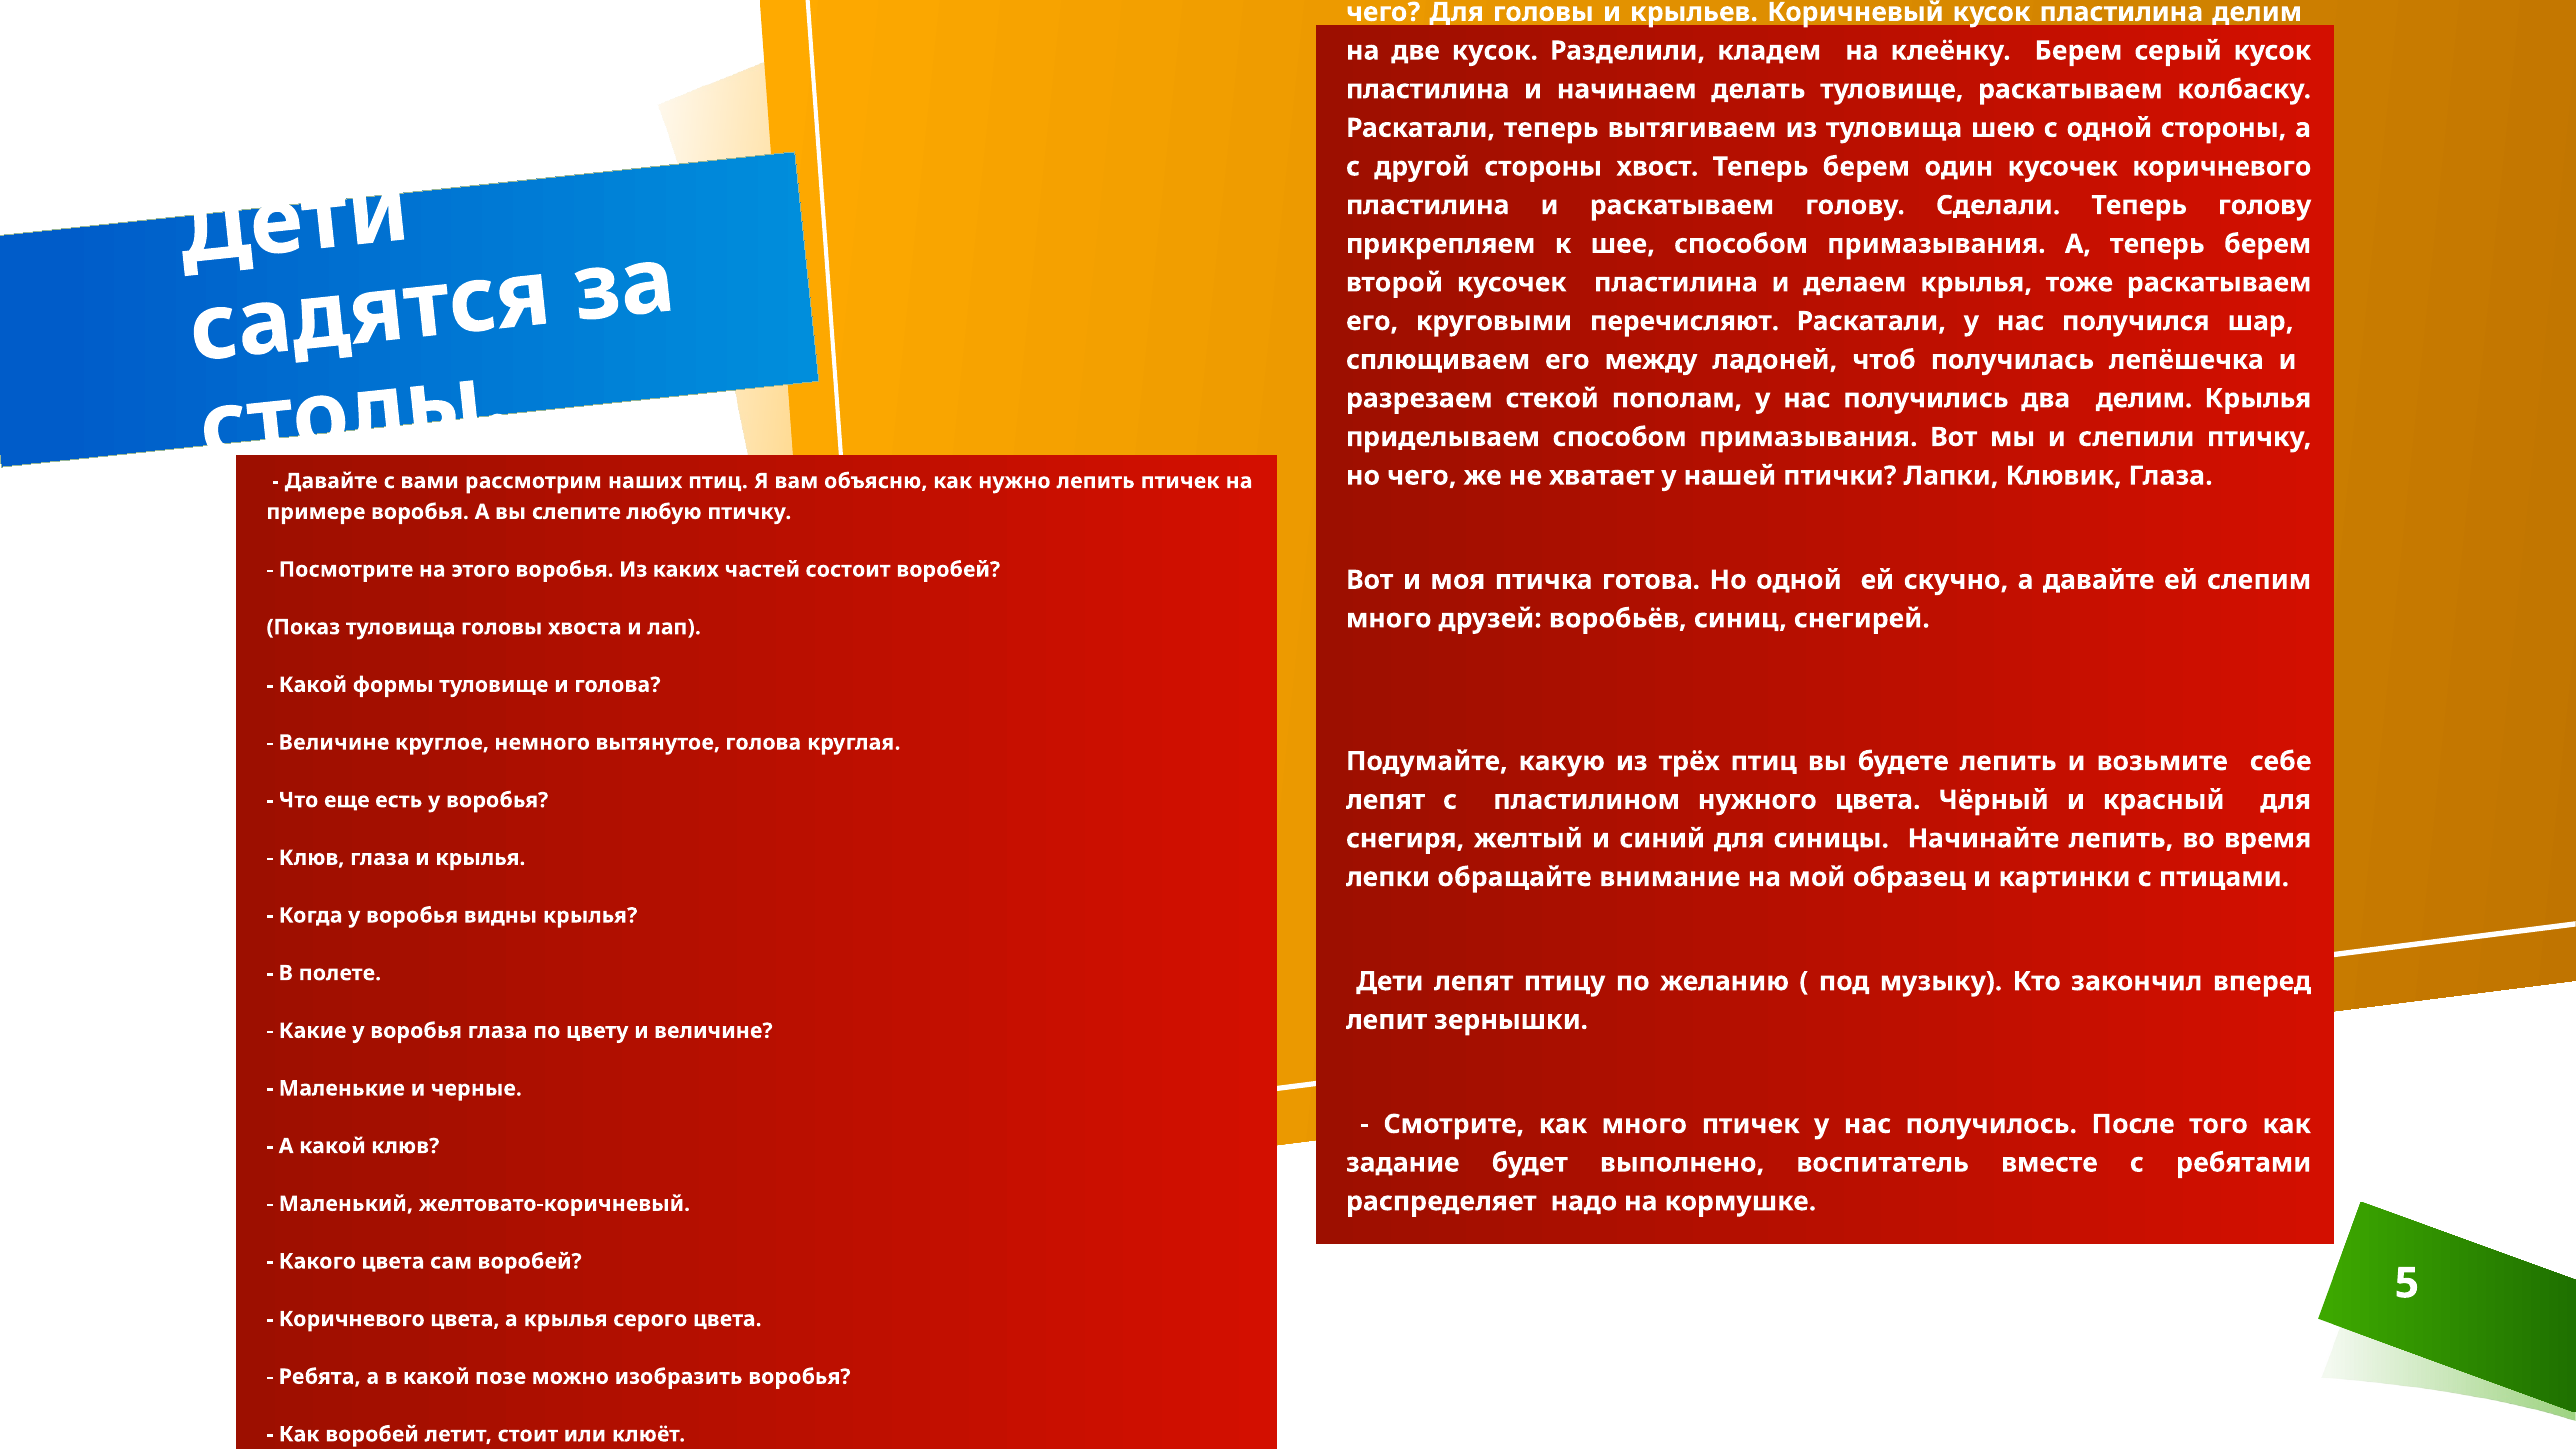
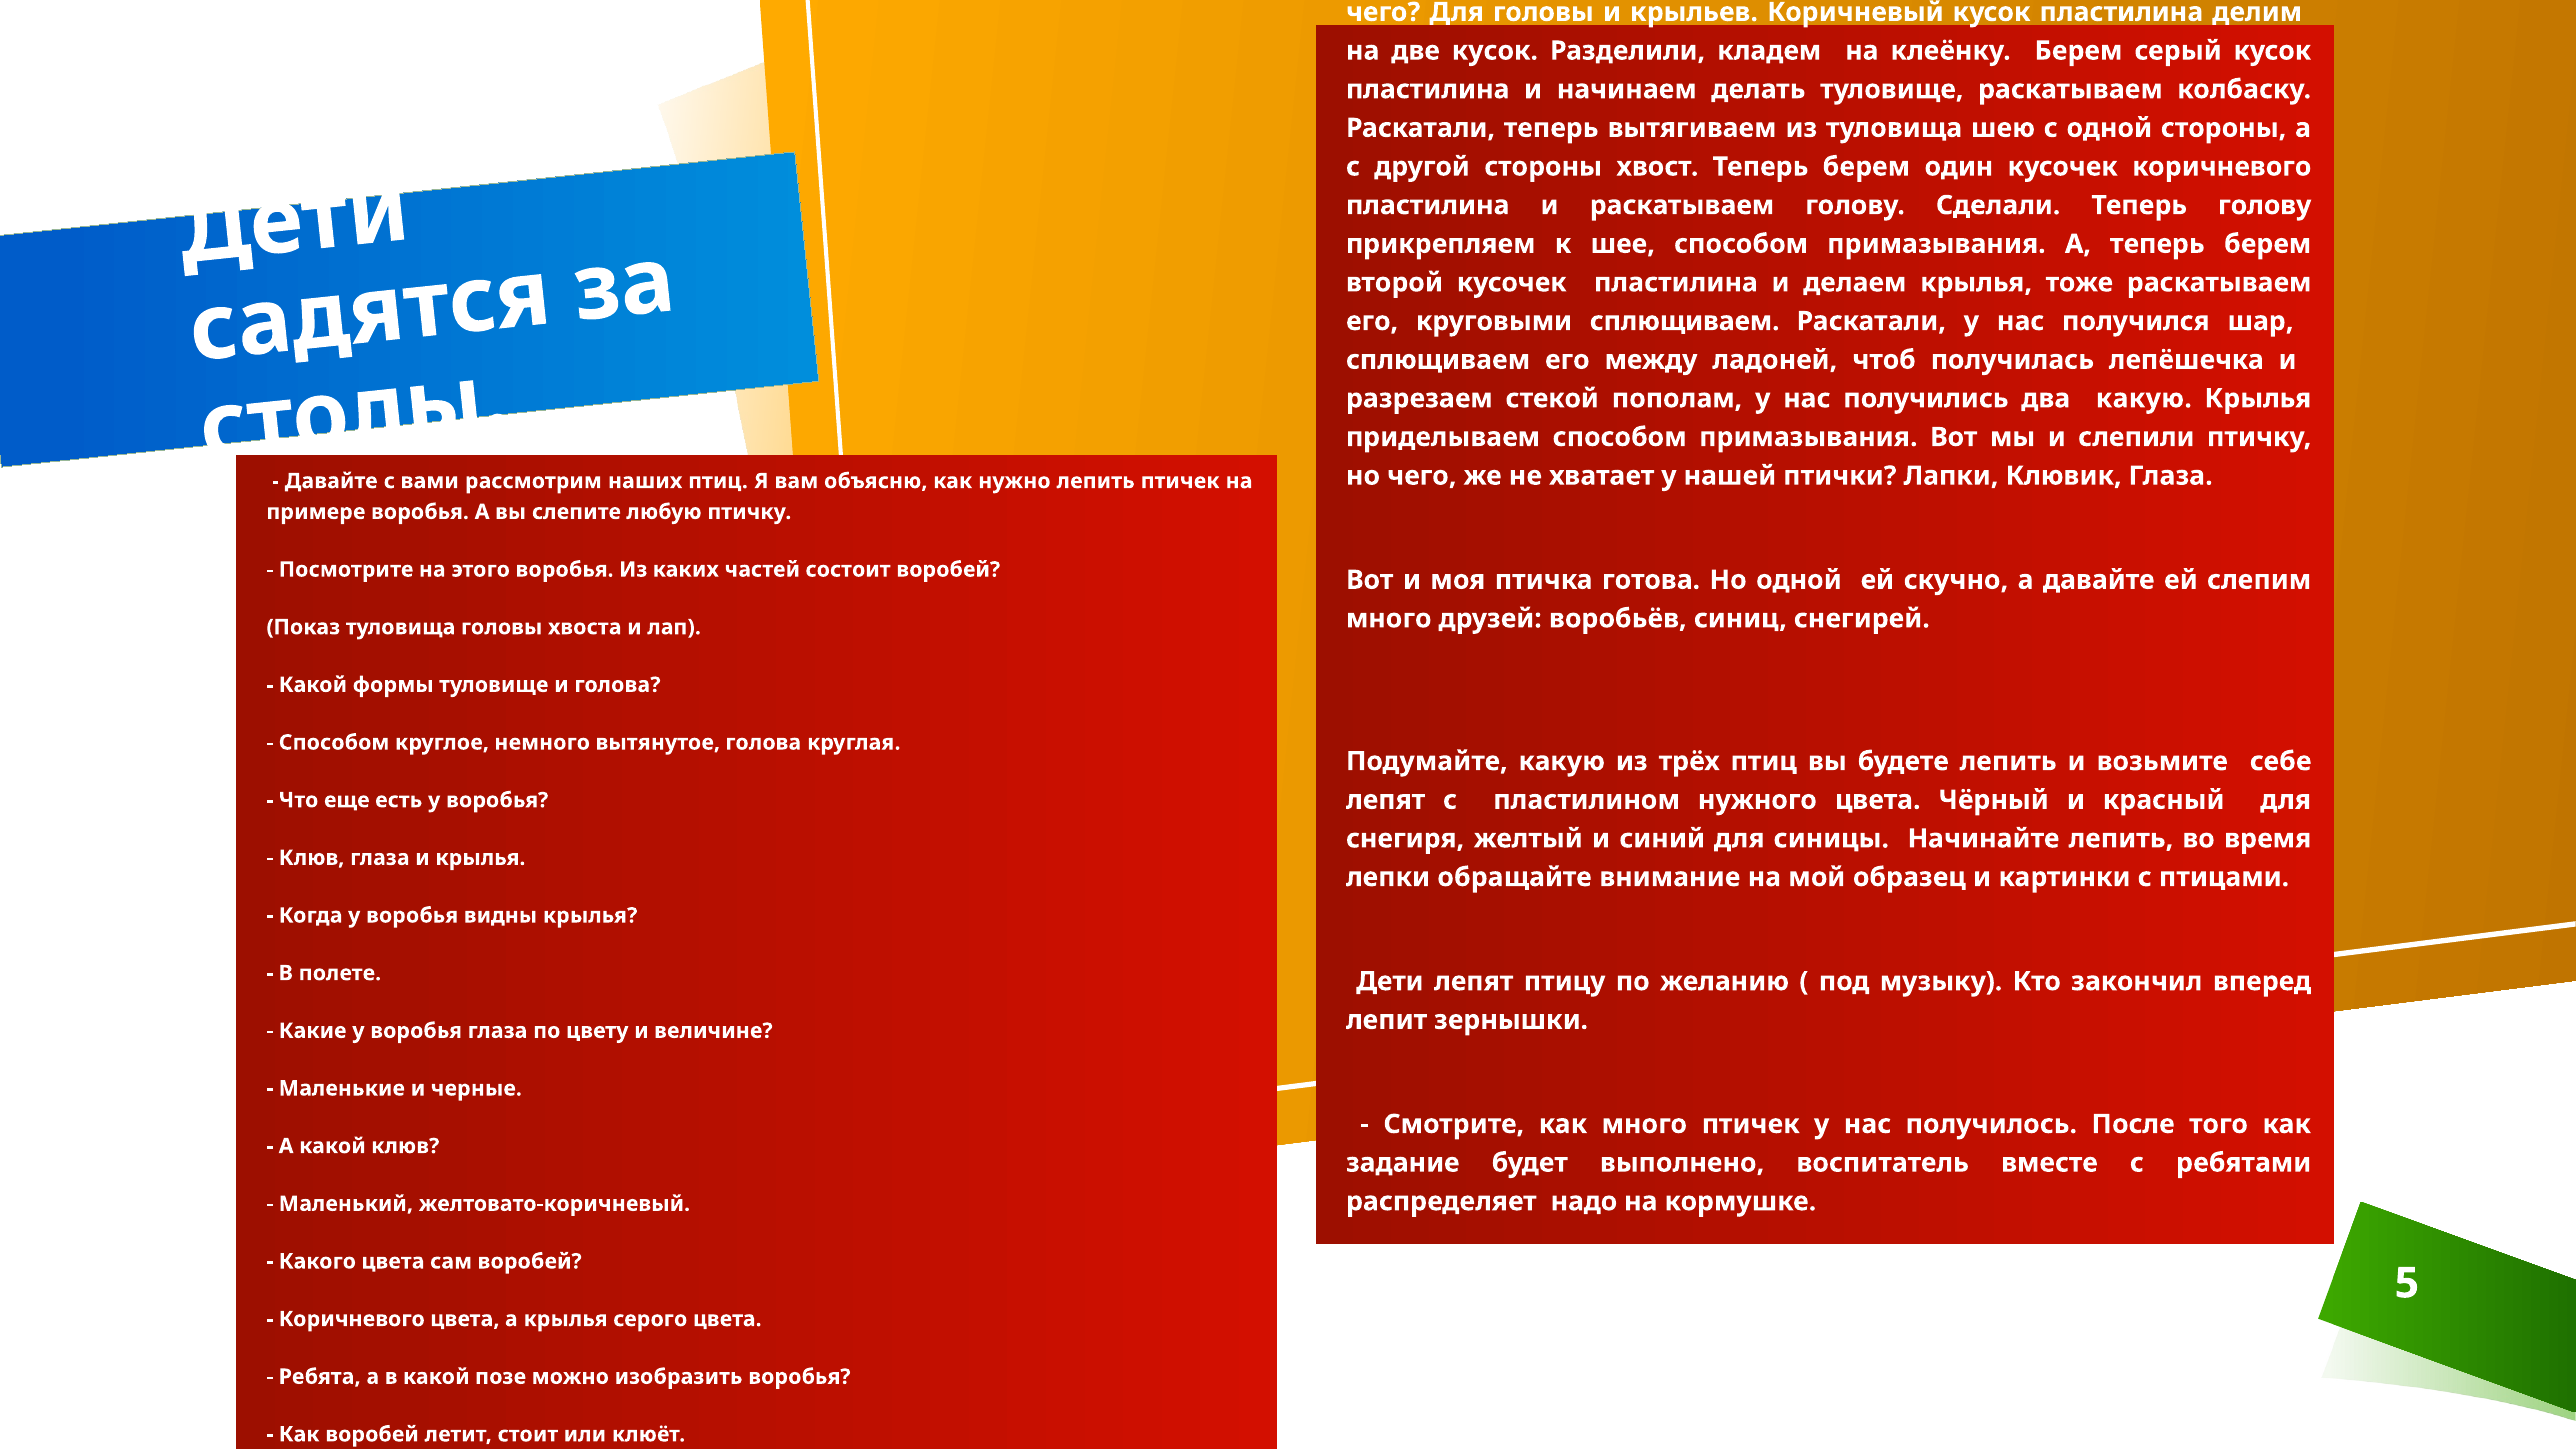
круговыми перечисляют: перечисляют -> сплющиваем (1685, 321)
два делим: делим -> какую (2144, 399)
Величине: Величине -> Способом (334, 743)
